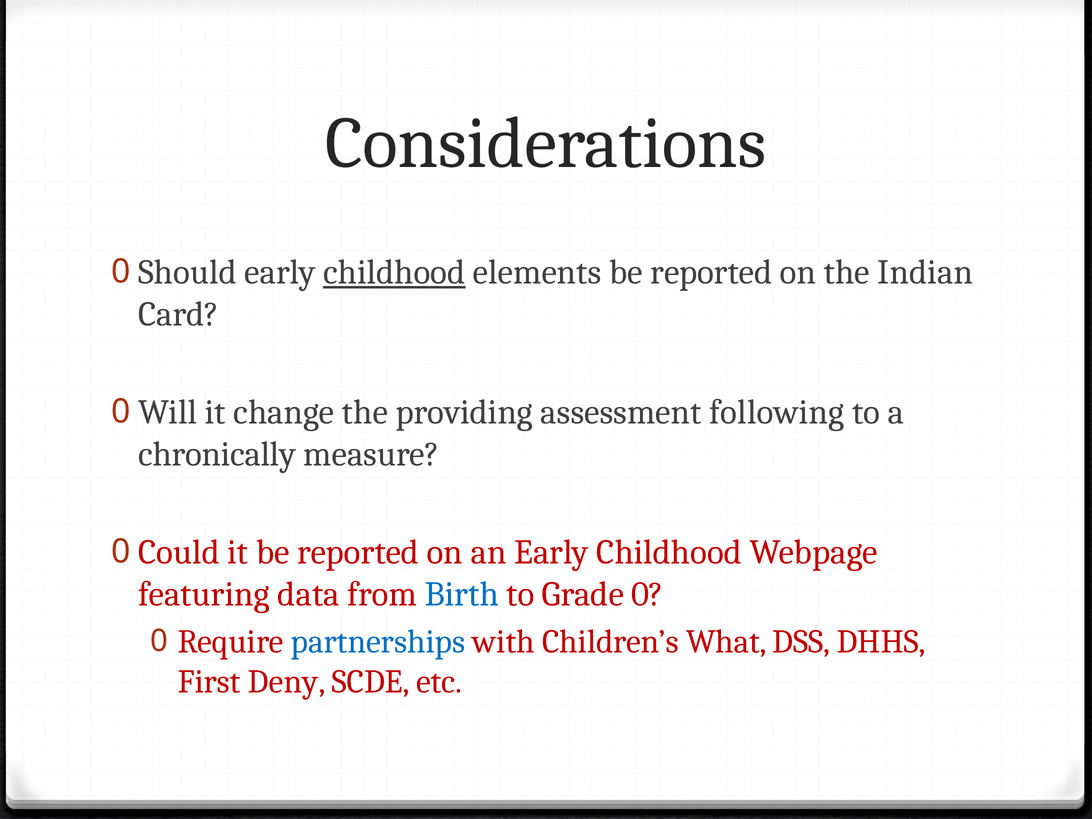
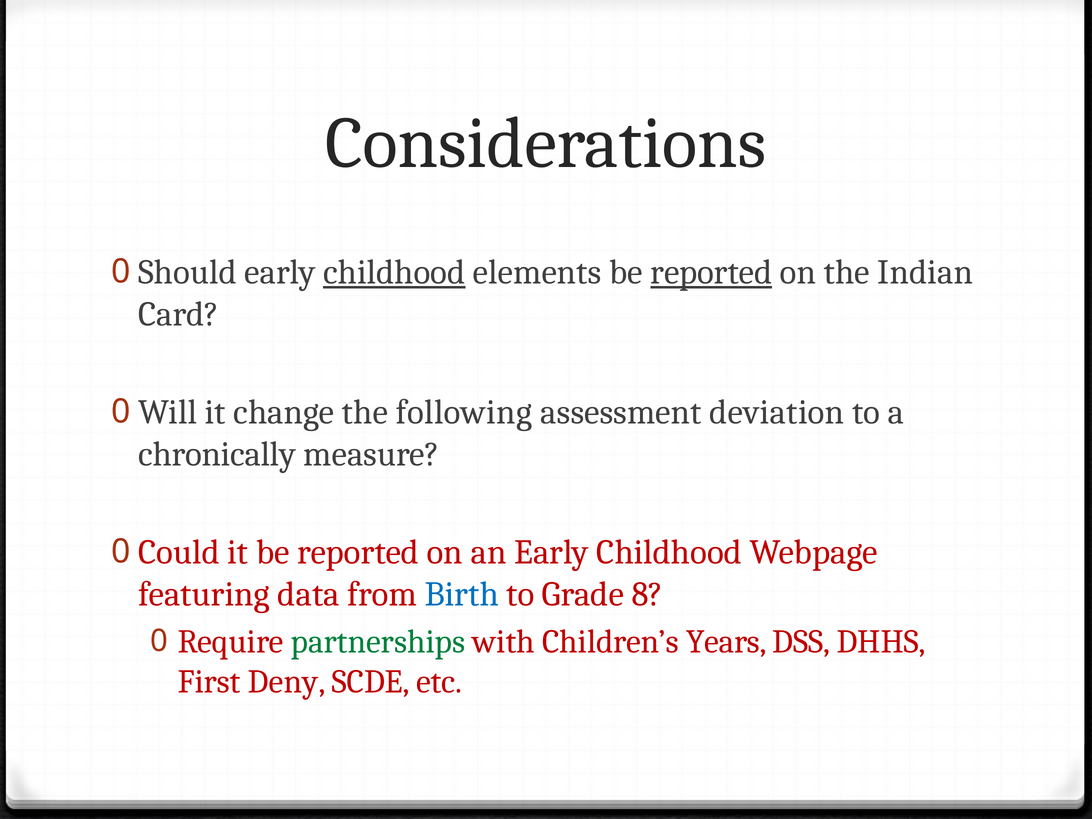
reported underline: none -> present (711, 272)
providing: providing -> following (464, 412)
following: following -> deviation (777, 412)
Grade 0: 0 -> 8 (647, 594)
partnerships colour: blue -> green (378, 642)
What: What -> Years (726, 642)
